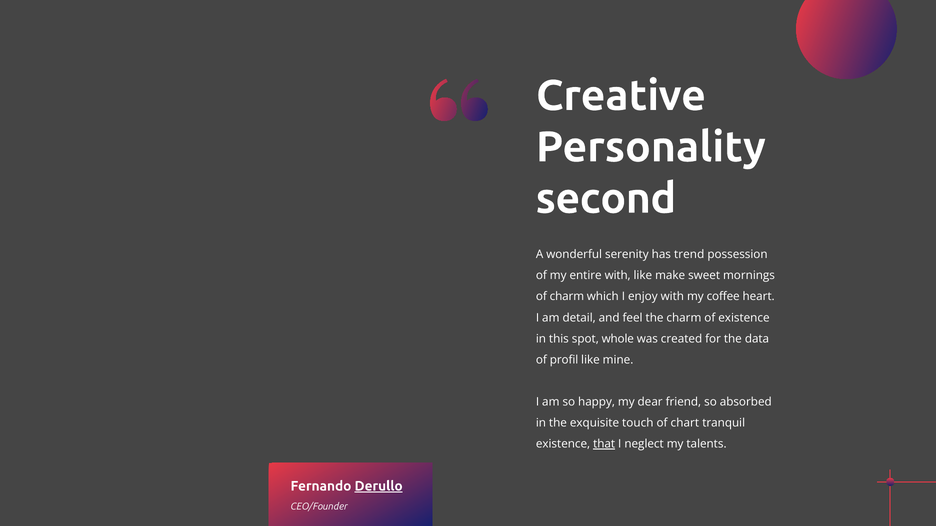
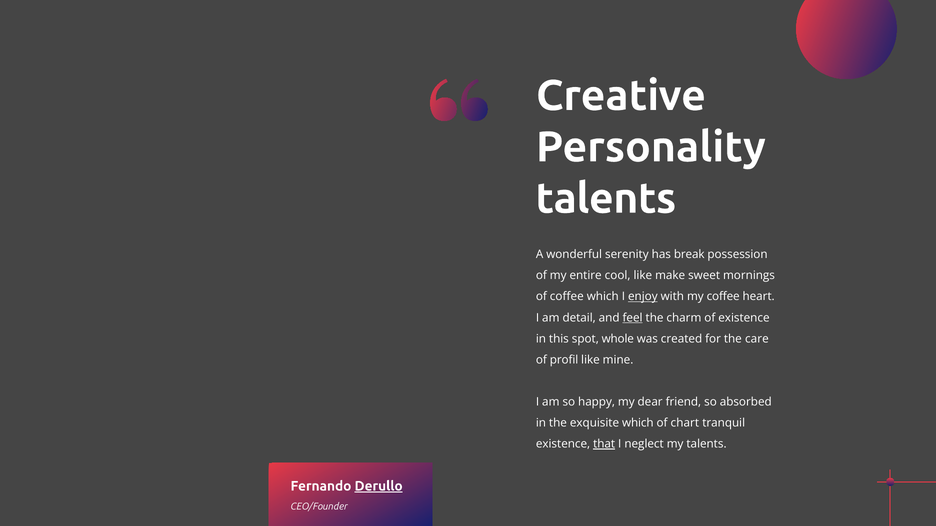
second: second -> talents (606, 199)
trend: trend -> break (689, 255)
entire with: with -> cool (618, 276)
of charm: charm -> coffee (567, 297)
enjoy underline: none -> present (643, 297)
feel underline: none -> present (633, 318)
data: data -> care (757, 339)
exquisite touch: touch -> which (638, 423)
